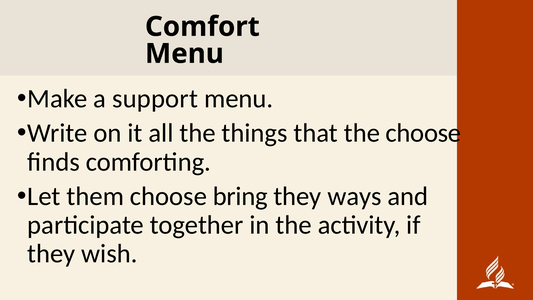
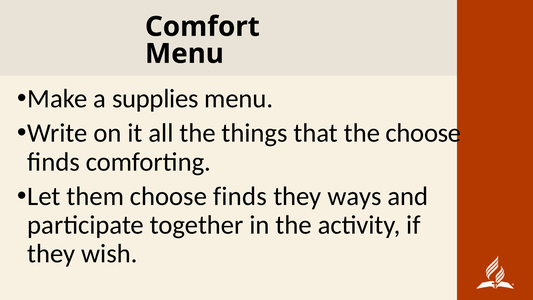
support: support -> supplies (155, 99)
them choose bring: bring -> finds (240, 196)
